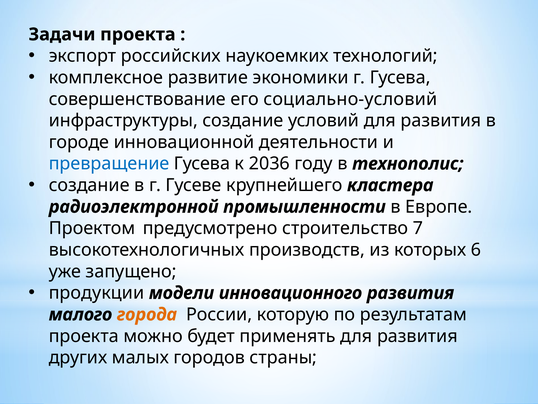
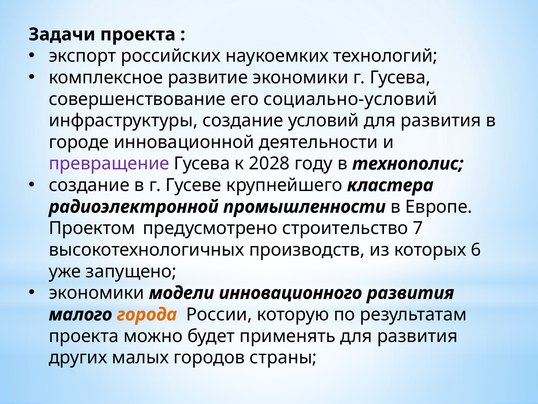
превращение colour: blue -> purple (109, 164)
2036: 2036 -> 2028 (269, 164)
продукции: продукции -> экономики (97, 293)
